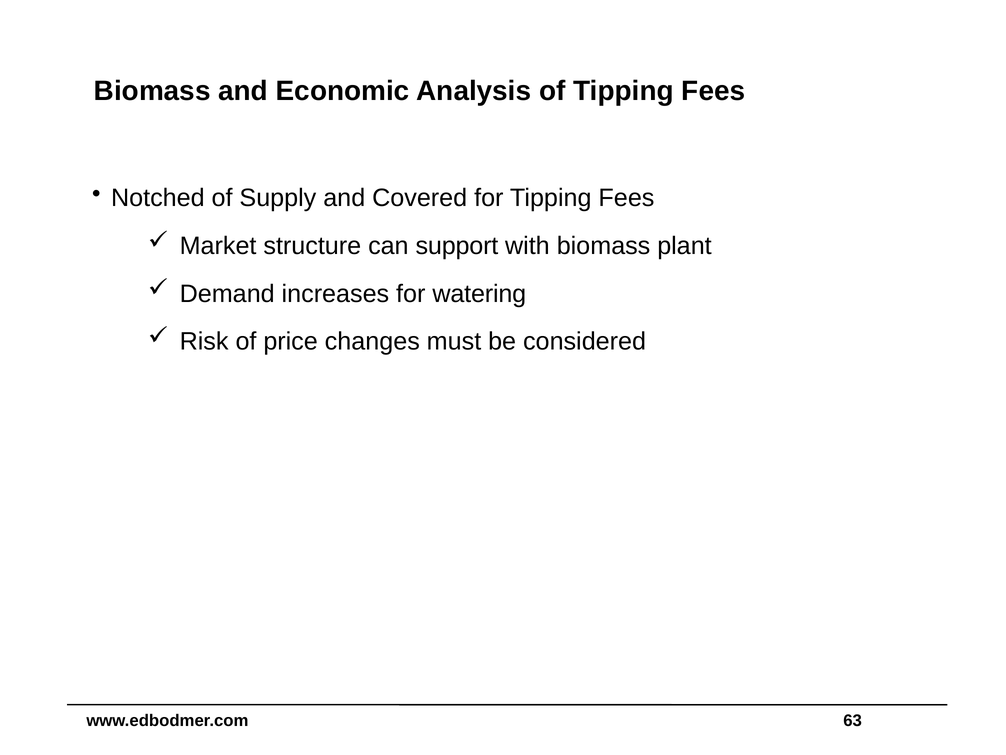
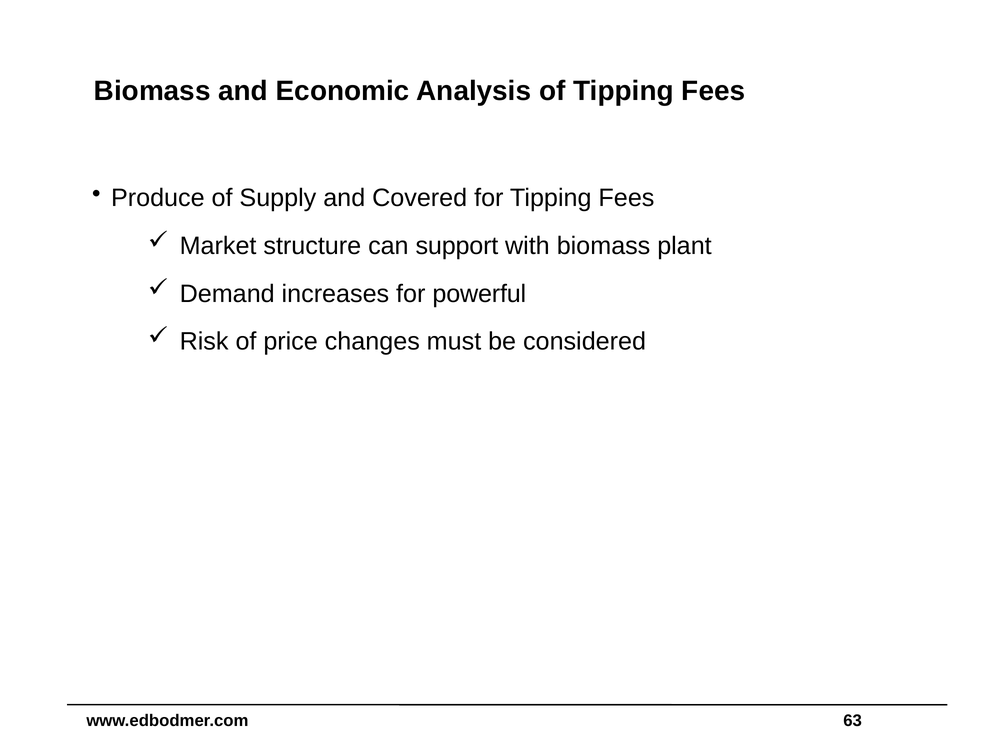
Notched: Notched -> Produce (158, 198)
watering: watering -> powerful (479, 294)
